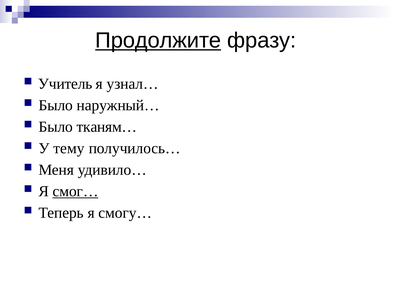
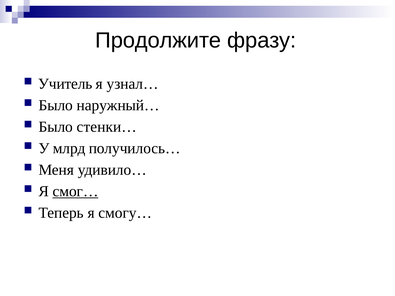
Продолжите underline: present -> none (158, 40)
тканям…: тканям… -> стенки… (107, 127)
тему: тему -> млрд (69, 148)
